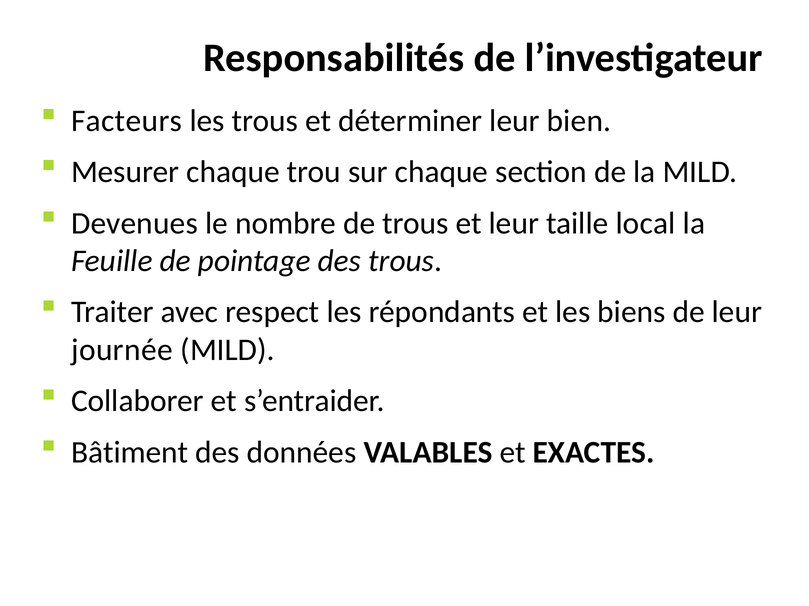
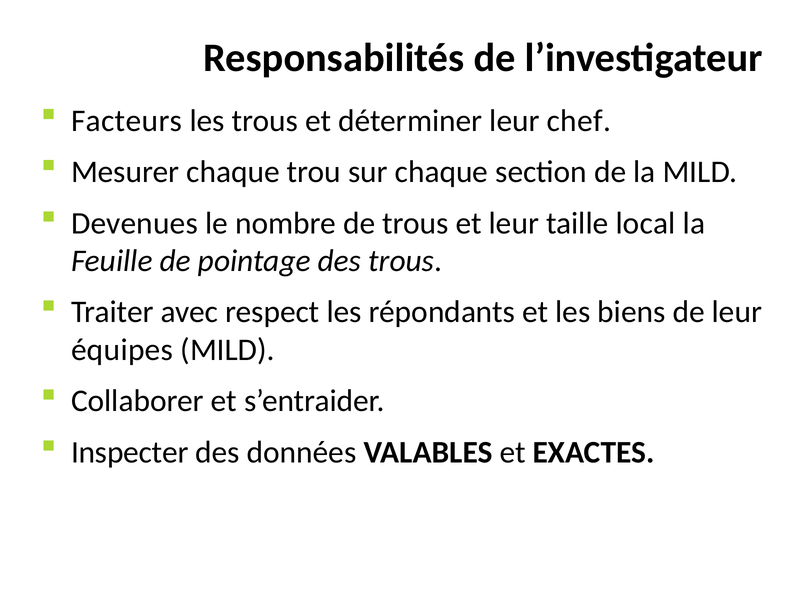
bien: bien -> chef (579, 121)
journée: journée -> équipes (122, 350)
Bâtiment: Bâtiment -> Inspecter (130, 453)
